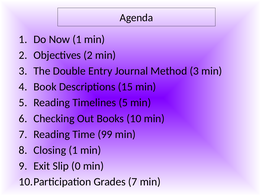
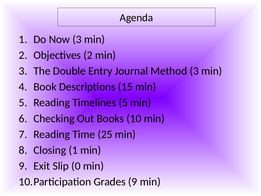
Now 1: 1 -> 3 (77, 39)
99: 99 -> 25 (105, 134)
Grades 7: 7 -> 9 (133, 182)
